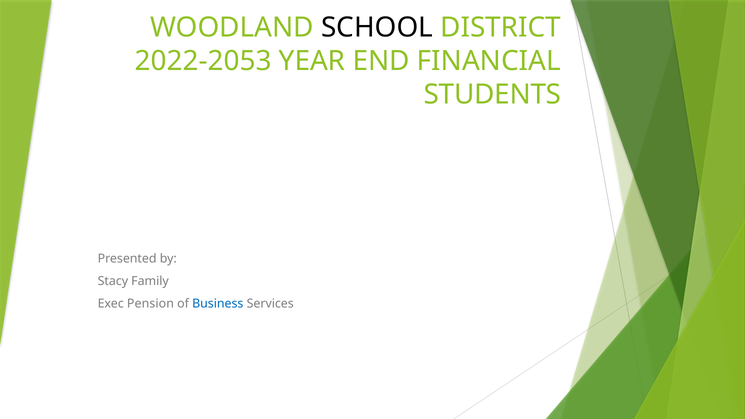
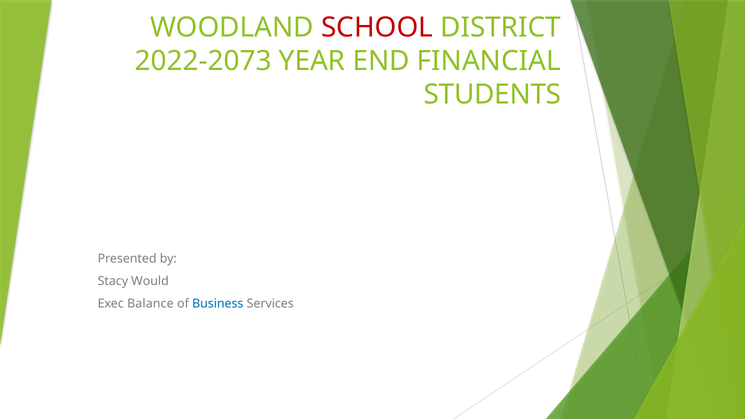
SCHOOL colour: black -> red (377, 28)
2022-2053: 2022-2053 -> 2022-2073 (203, 61)
Family: Family -> Would (150, 281)
Pension: Pension -> Balance (150, 304)
